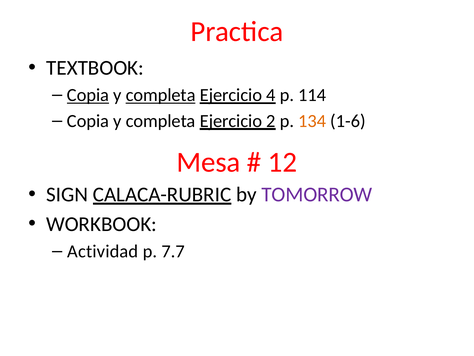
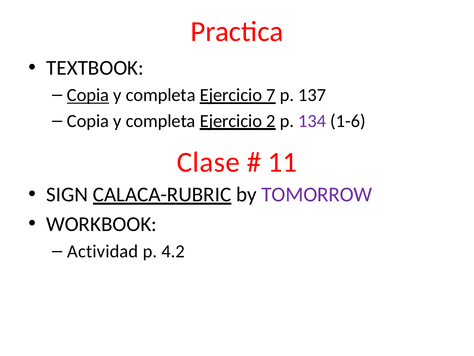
completa underline: present -> none (161, 95)
4: 4 -> 7 (271, 95)
114: 114 -> 137 (312, 95)
134 colour: orange -> purple (312, 121)
Mesa: Mesa -> Clase (208, 162)
12: 12 -> 11 (282, 162)
7.7: 7.7 -> 4.2 (173, 251)
